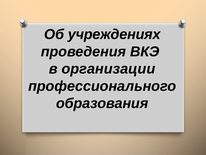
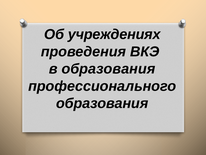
в организации: организации -> образования (108, 69)
